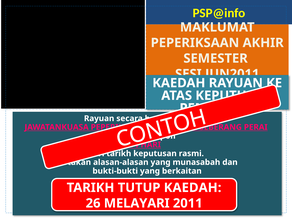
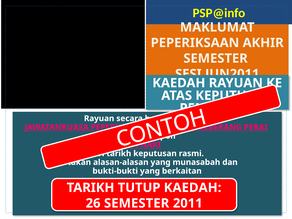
26 MELAYARI: MELAYARI -> SEMESTER (137, 203)
